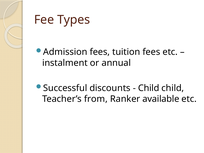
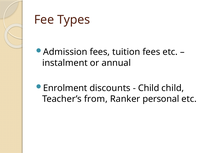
Successful: Successful -> Enrolment (65, 88)
available: available -> personal (161, 99)
